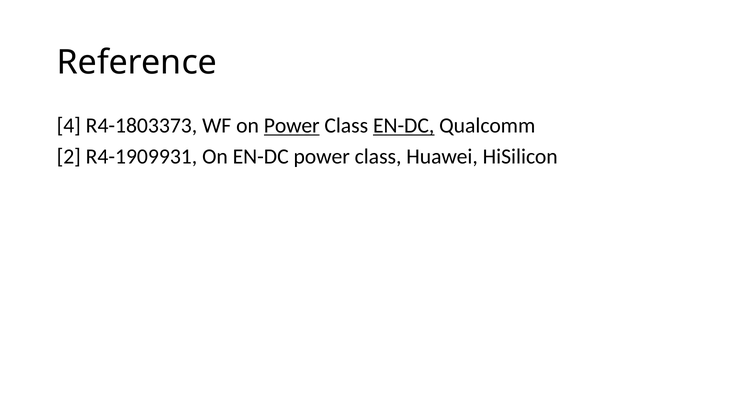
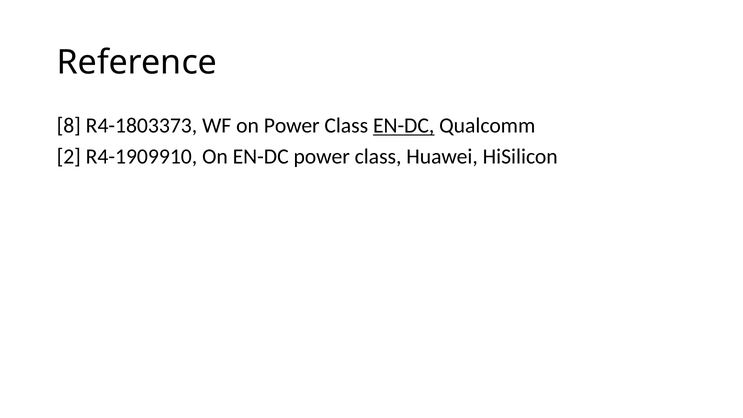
4: 4 -> 8 (69, 126)
Power underline: present -> none (292, 126)
R4-1909931: R4-1909931 -> R4-1909910 (141, 157)
